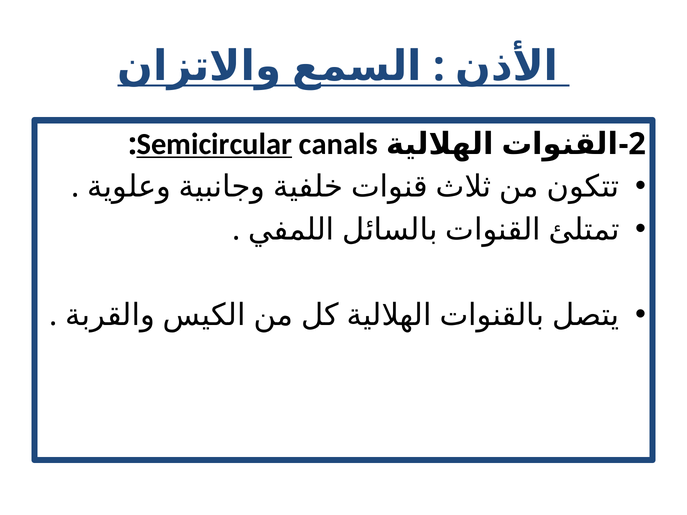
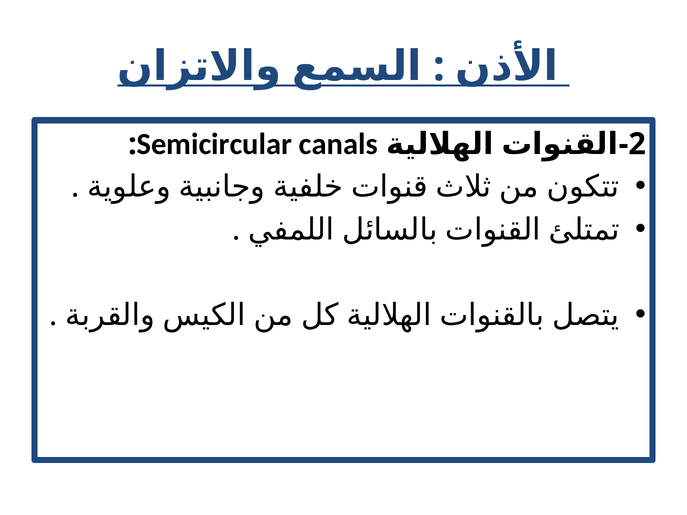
Semicircular underline: present -> none (214, 144)
